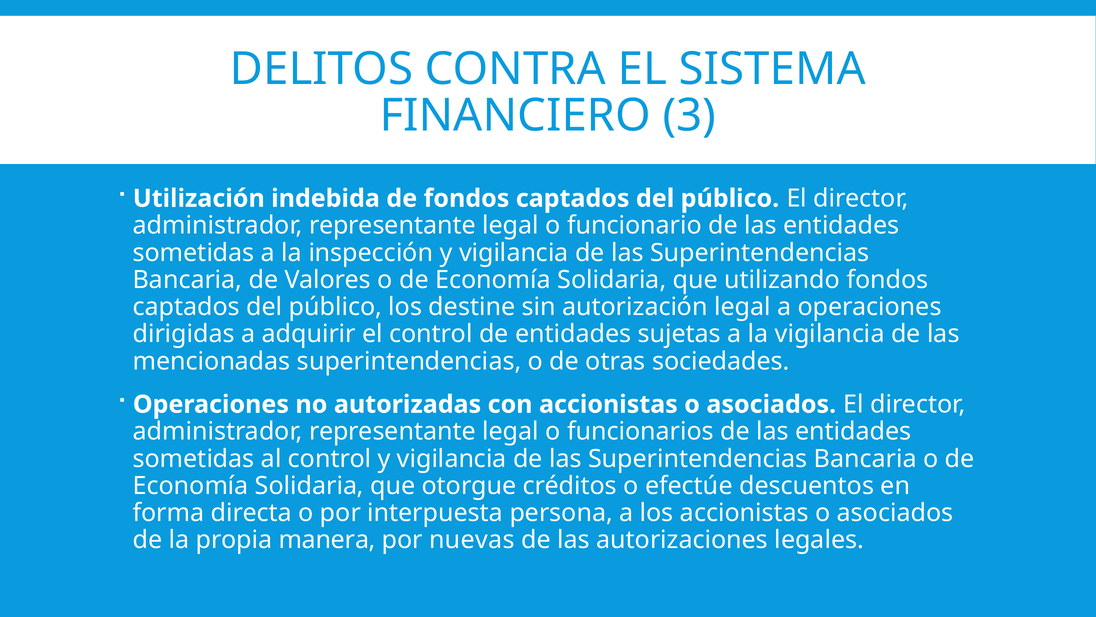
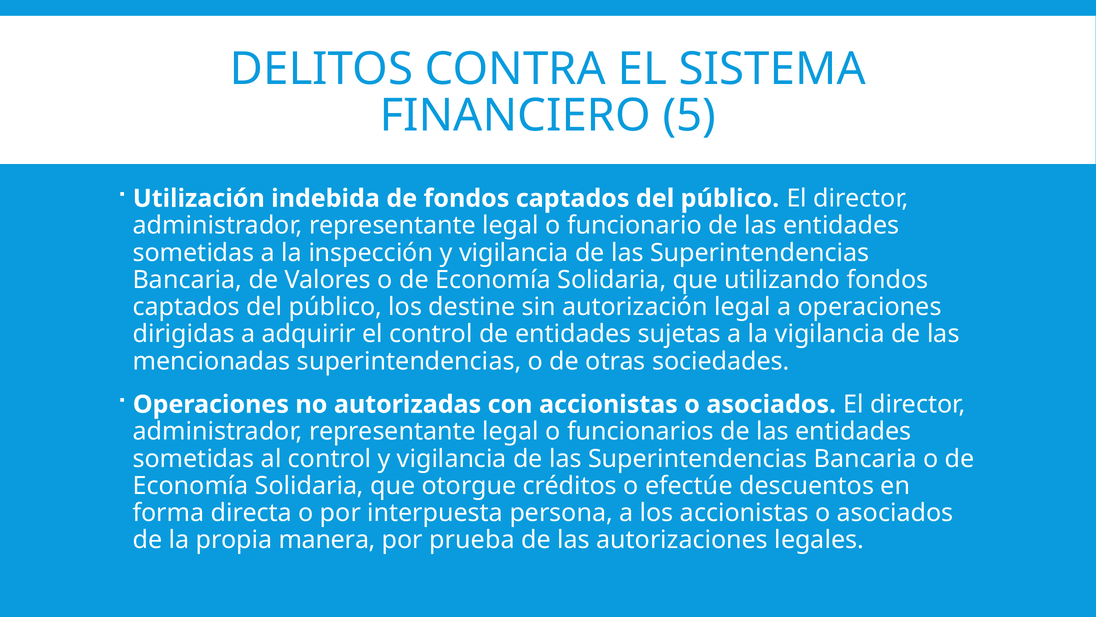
3: 3 -> 5 (689, 115)
nuevas: nuevas -> prueba (472, 540)
